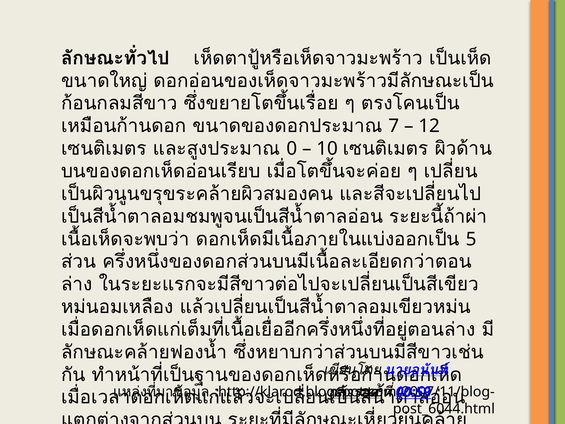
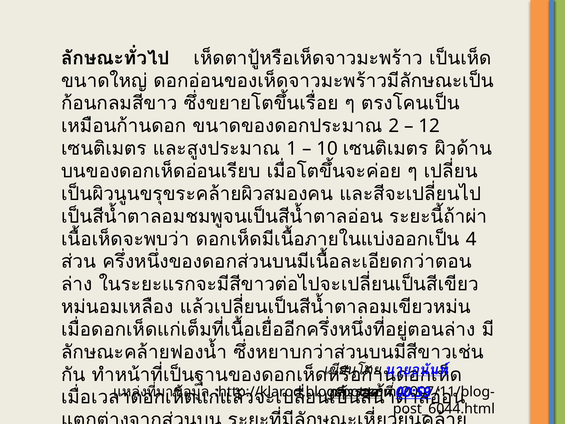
7: 7 -> 2 (394, 126)
0: 0 -> 1 (292, 149)
5: 5 -> 4 (471, 239)
